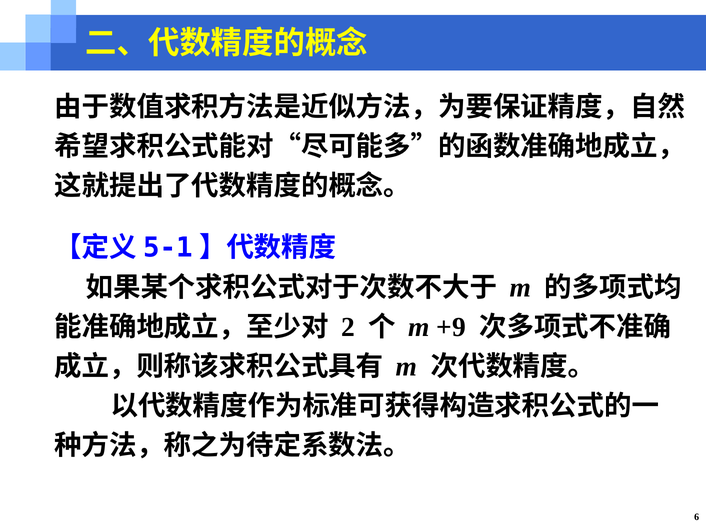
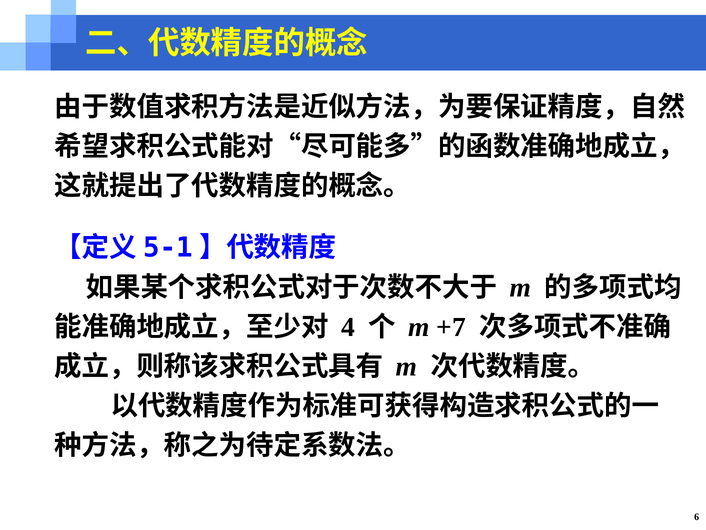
2: 2 -> 4 (348, 327)
+9: +9 -> +7 (451, 327)
